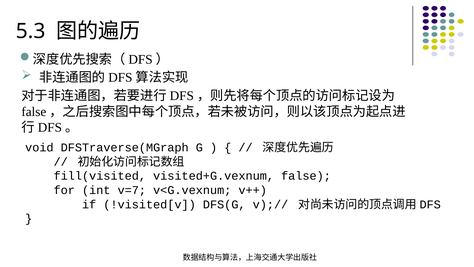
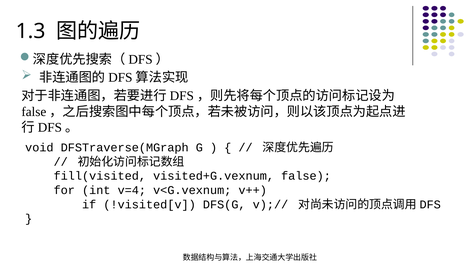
5.3: 5.3 -> 1.3 (31, 31)
v=7: v=7 -> v=4 (132, 190)
